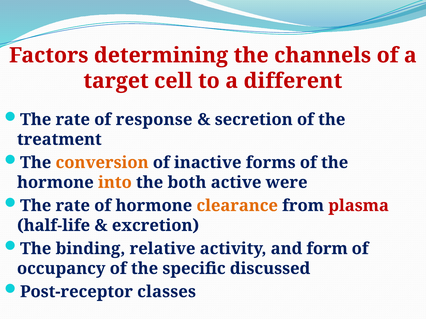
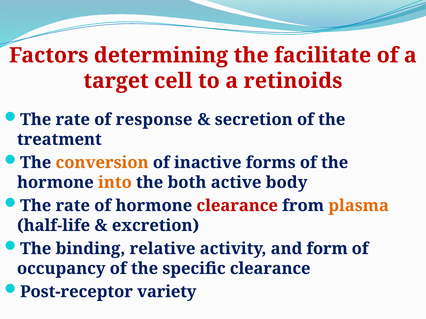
channels: channels -> facilitate (323, 55)
different: different -> retinoids (293, 81)
were: were -> body (287, 183)
clearance colour: orange -> red (237, 206)
plasma colour: red -> orange (359, 206)
specific discussed: discussed -> clearance (270, 269)
classes: classes -> variety (167, 292)
